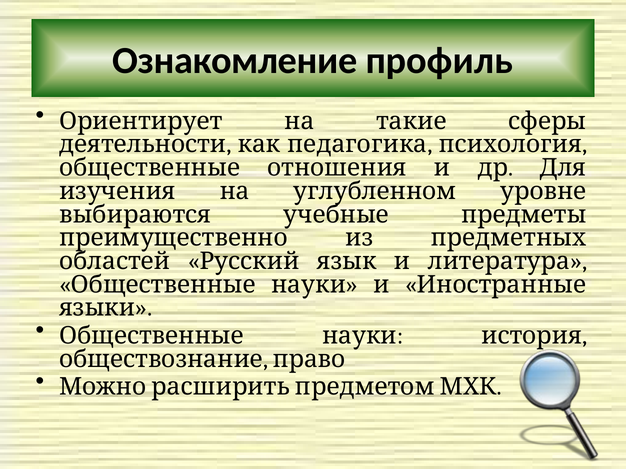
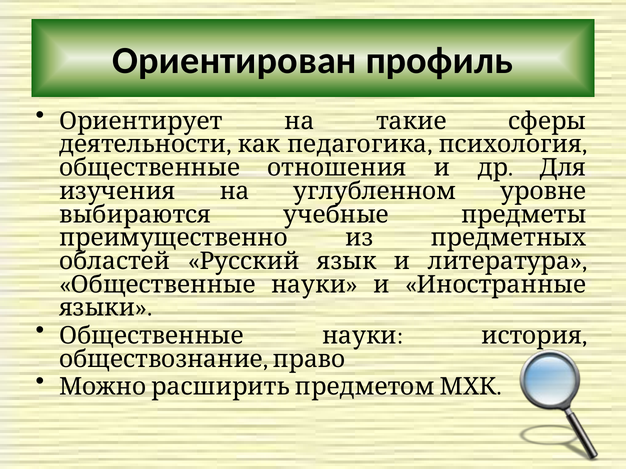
Ознакомление: Ознакомление -> Ориентирован (235, 61)
